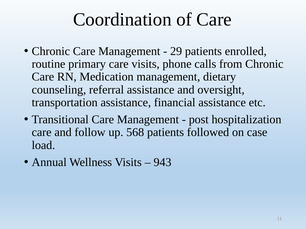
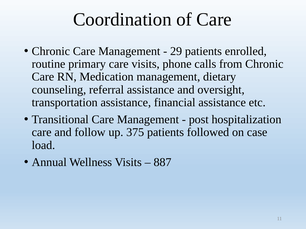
568: 568 -> 375 (135, 133)
943: 943 -> 887 (163, 162)
